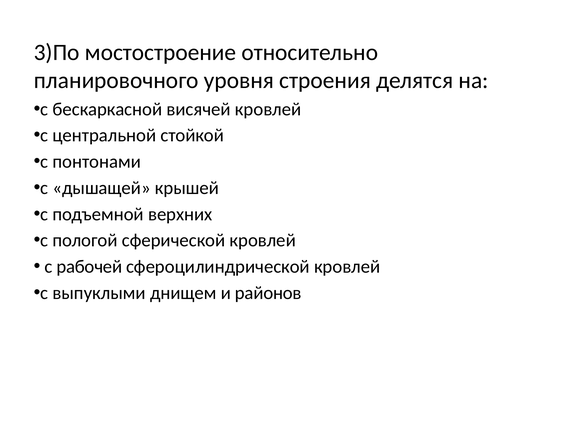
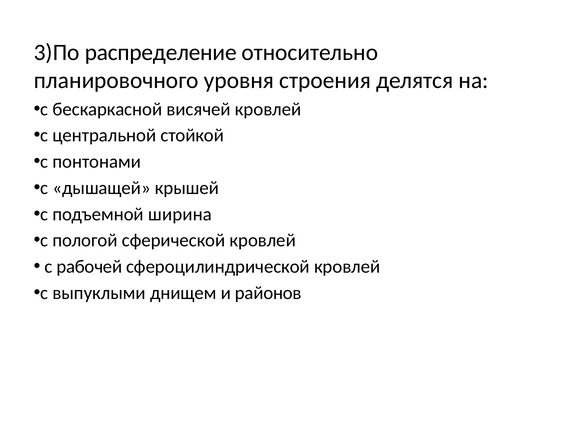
мостостроение: мостостроение -> распределение (161, 52)
верхних: верхних -> ширина (180, 214)
